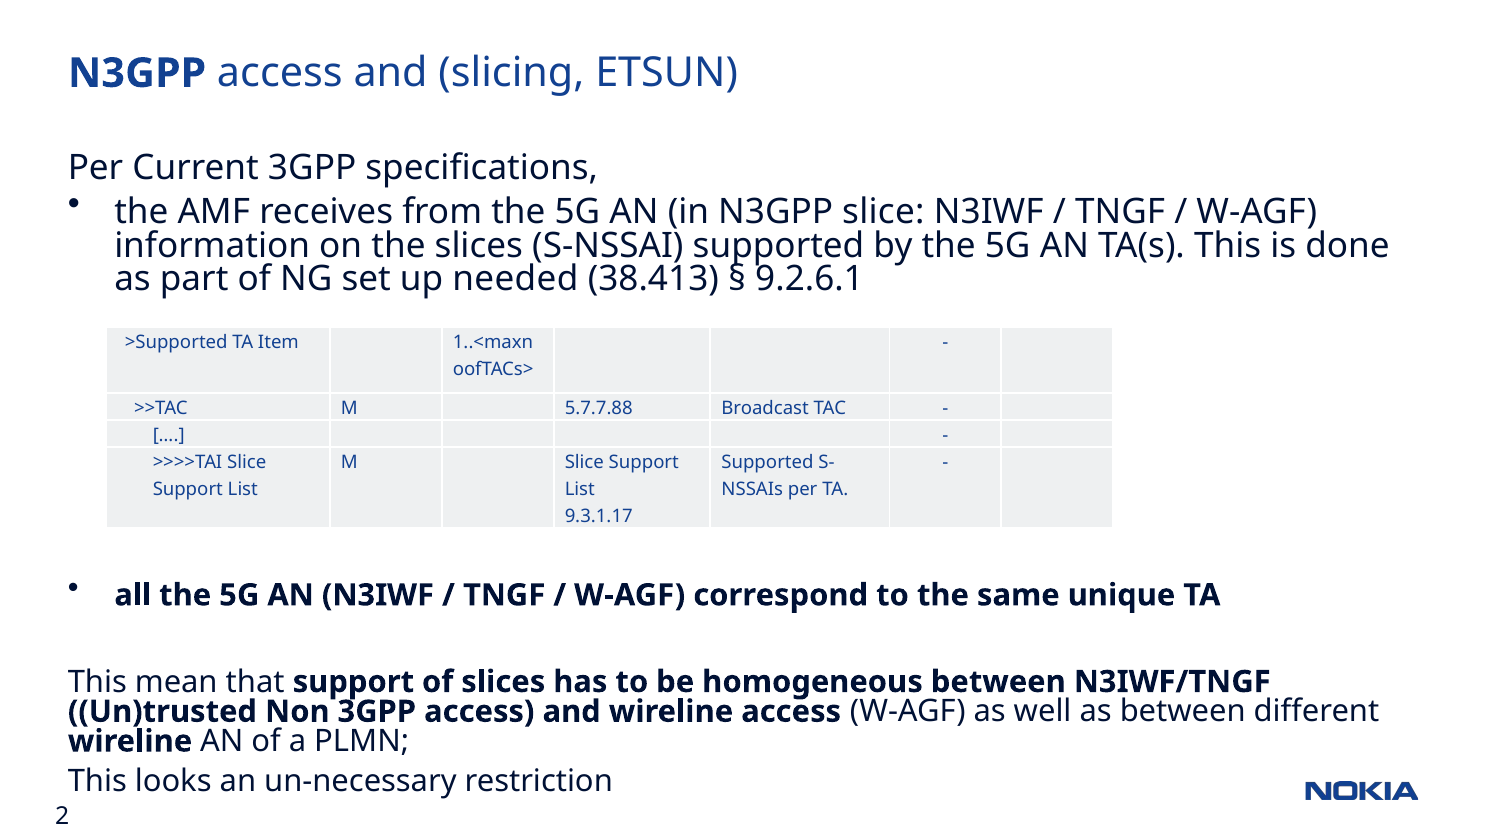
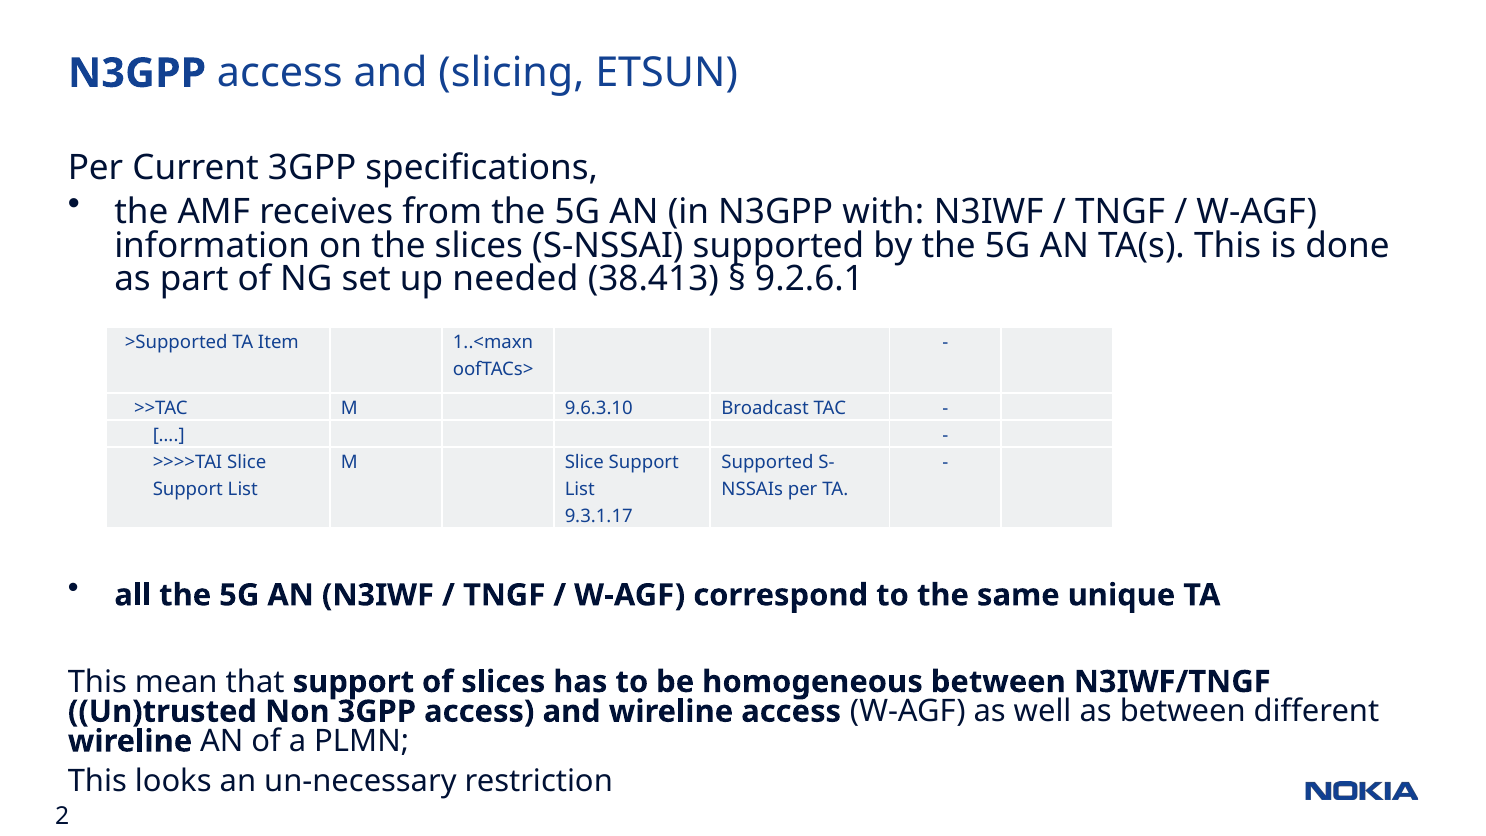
N3GPP slice: slice -> with (883, 212)
5.7.7.88: 5.7.7.88 -> 9.6.3.10 (599, 408)
